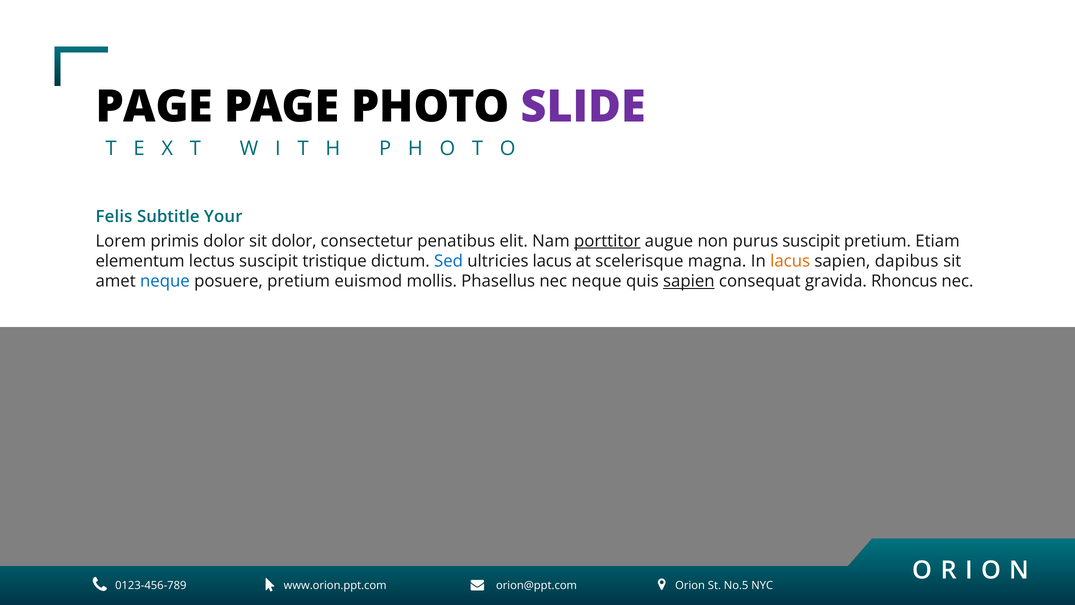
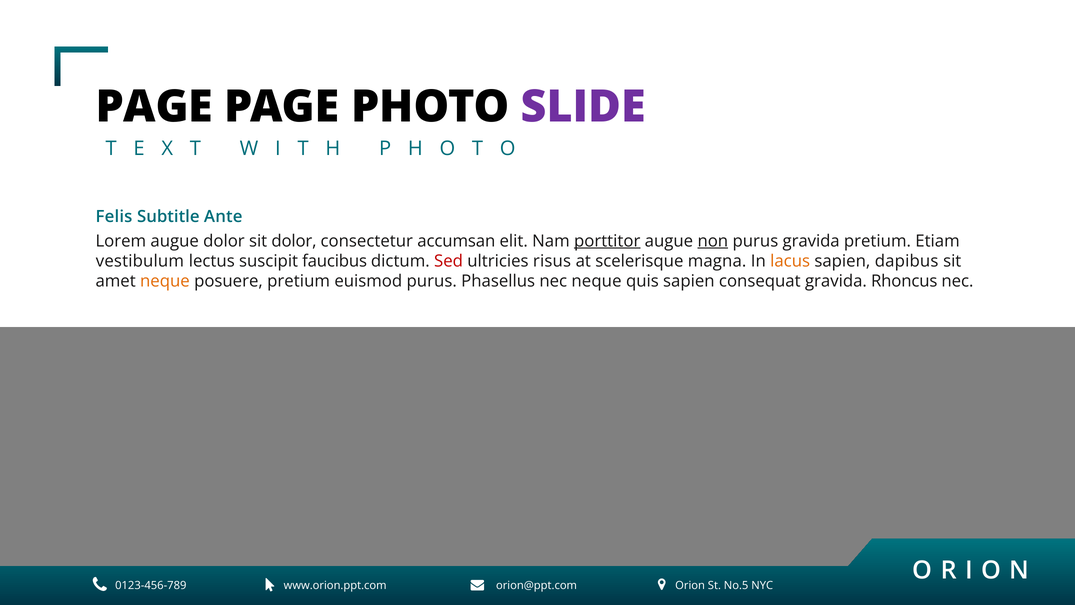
Your: Your -> Ante (223, 216)
Lorem primis: primis -> augue (175, 241)
penatibus: penatibus -> accumsan (456, 241)
non underline: none -> present (713, 241)
purus suscipit: suscipit -> gravida (811, 241)
elementum: elementum -> vestibulum (140, 261)
tristique: tristique -> faucibus (335, 261)
Sed colour: blue -> red (448, 261)
ultricies lacus: lacus -> risus (552, 261)
neque colour: blue -> orange (165, 281)
euismod mollis: mollis -> purus (432, 281)
sapien underline: present -> none (689, 281)
